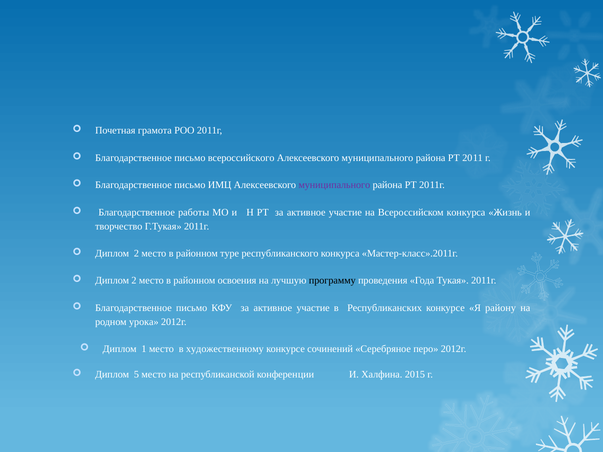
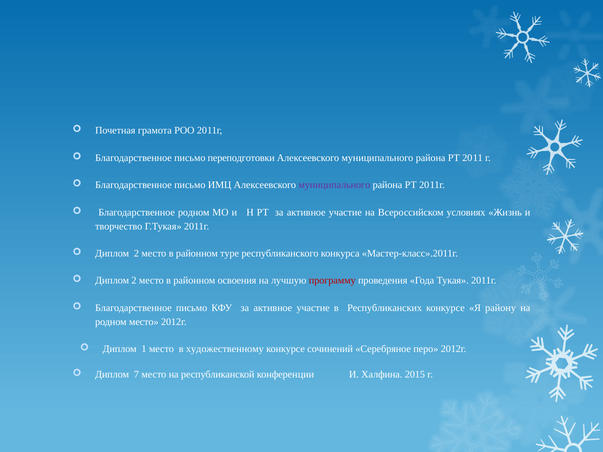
всероссийского: всероссийского -> переподготовки (241, 158)
Благодарственное работы: работы -> родном (194, 212)
Всероссийском конкурса: конкурса -> условиях (466, 212)
программу colour: black -> red (332, 281)
родном урока: урока -> место (144, 322)
5: 5 -> 7 (136, 375)
